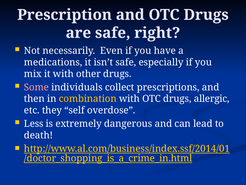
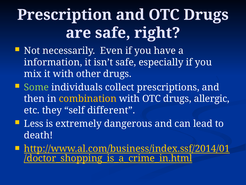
medications: medications -> information (53, 62)
Some colour: pink -> light green (36, 87)
overdose: overdose -> different (111, 110)
